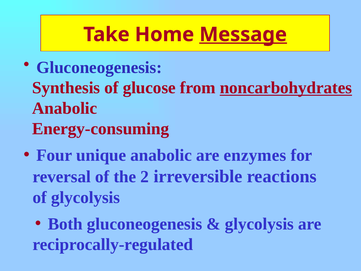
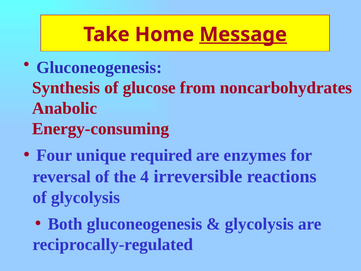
noncarbohydrates underline: present -> none (286, 88)
unique anabolic: anabolic -> required (161, 155)
2: 2 -> 4 (145, 177)
